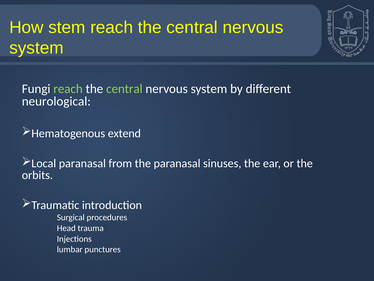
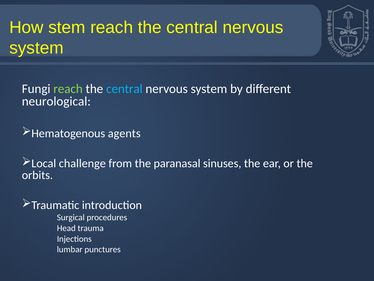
central colour: light green -> light blue (124, 89)
extend: extend -> agents (124, 133)
Local paranasal: paranasal -> challenge (82, 163)
